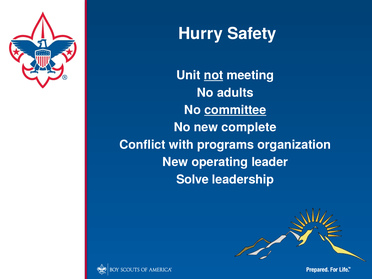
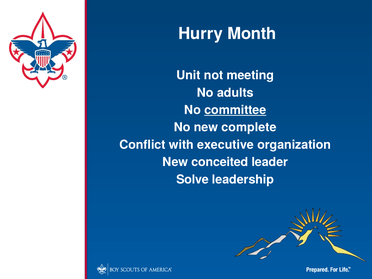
Safety: Safety -> Month (252, 34)
not underline: present -> none (214, 75)
programs: programs -> executive (225, 145)
operating: operating -> conceited (220, 162)
